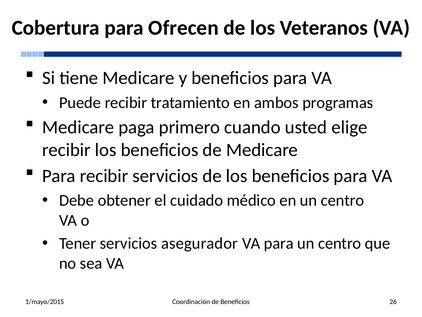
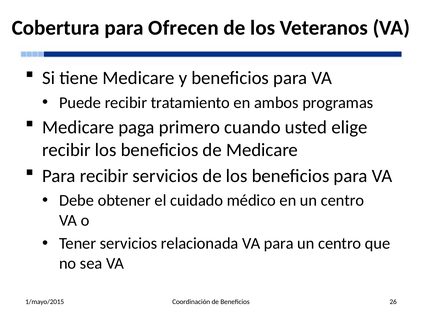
asegurador: asegurador -> relacionada (200, 243)
